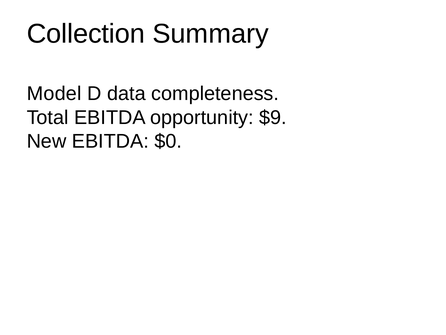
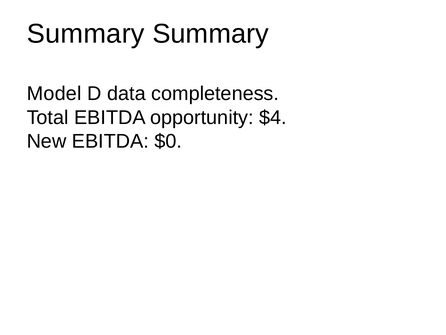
Collection: Collection -> Summary (86, 34)
$9: $9 -> $4 (273, 117)
